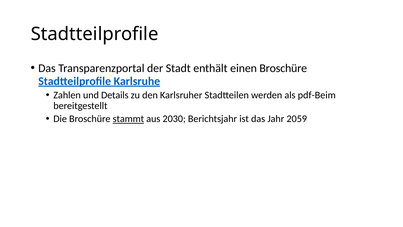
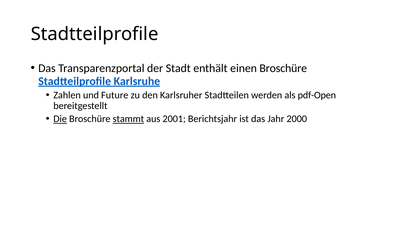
Details: Details -> Future (115, 95)
pdf-Beim: pdf-Beim -> pdf-Open (317, 95)
Die underline: none -> present (60, 119)
2030: 2030 -> 2001 (174, 119)
2059: 2059 -> 2000 (297, 119)
